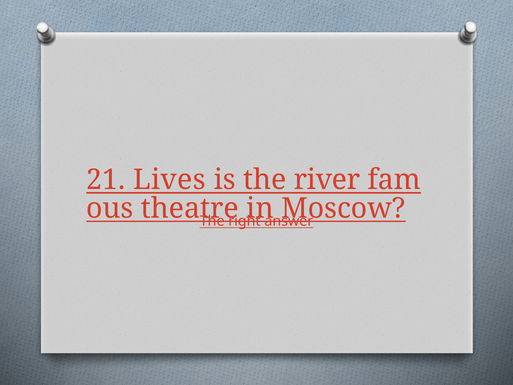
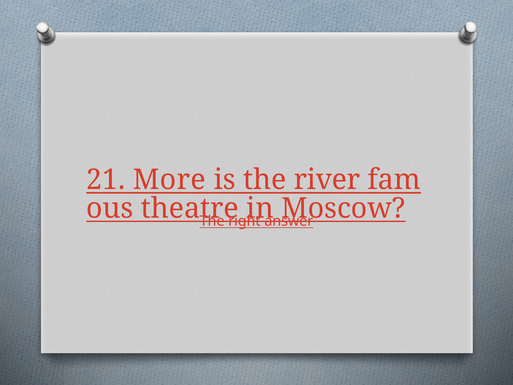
Lives: Lives -> More (169, 180)
